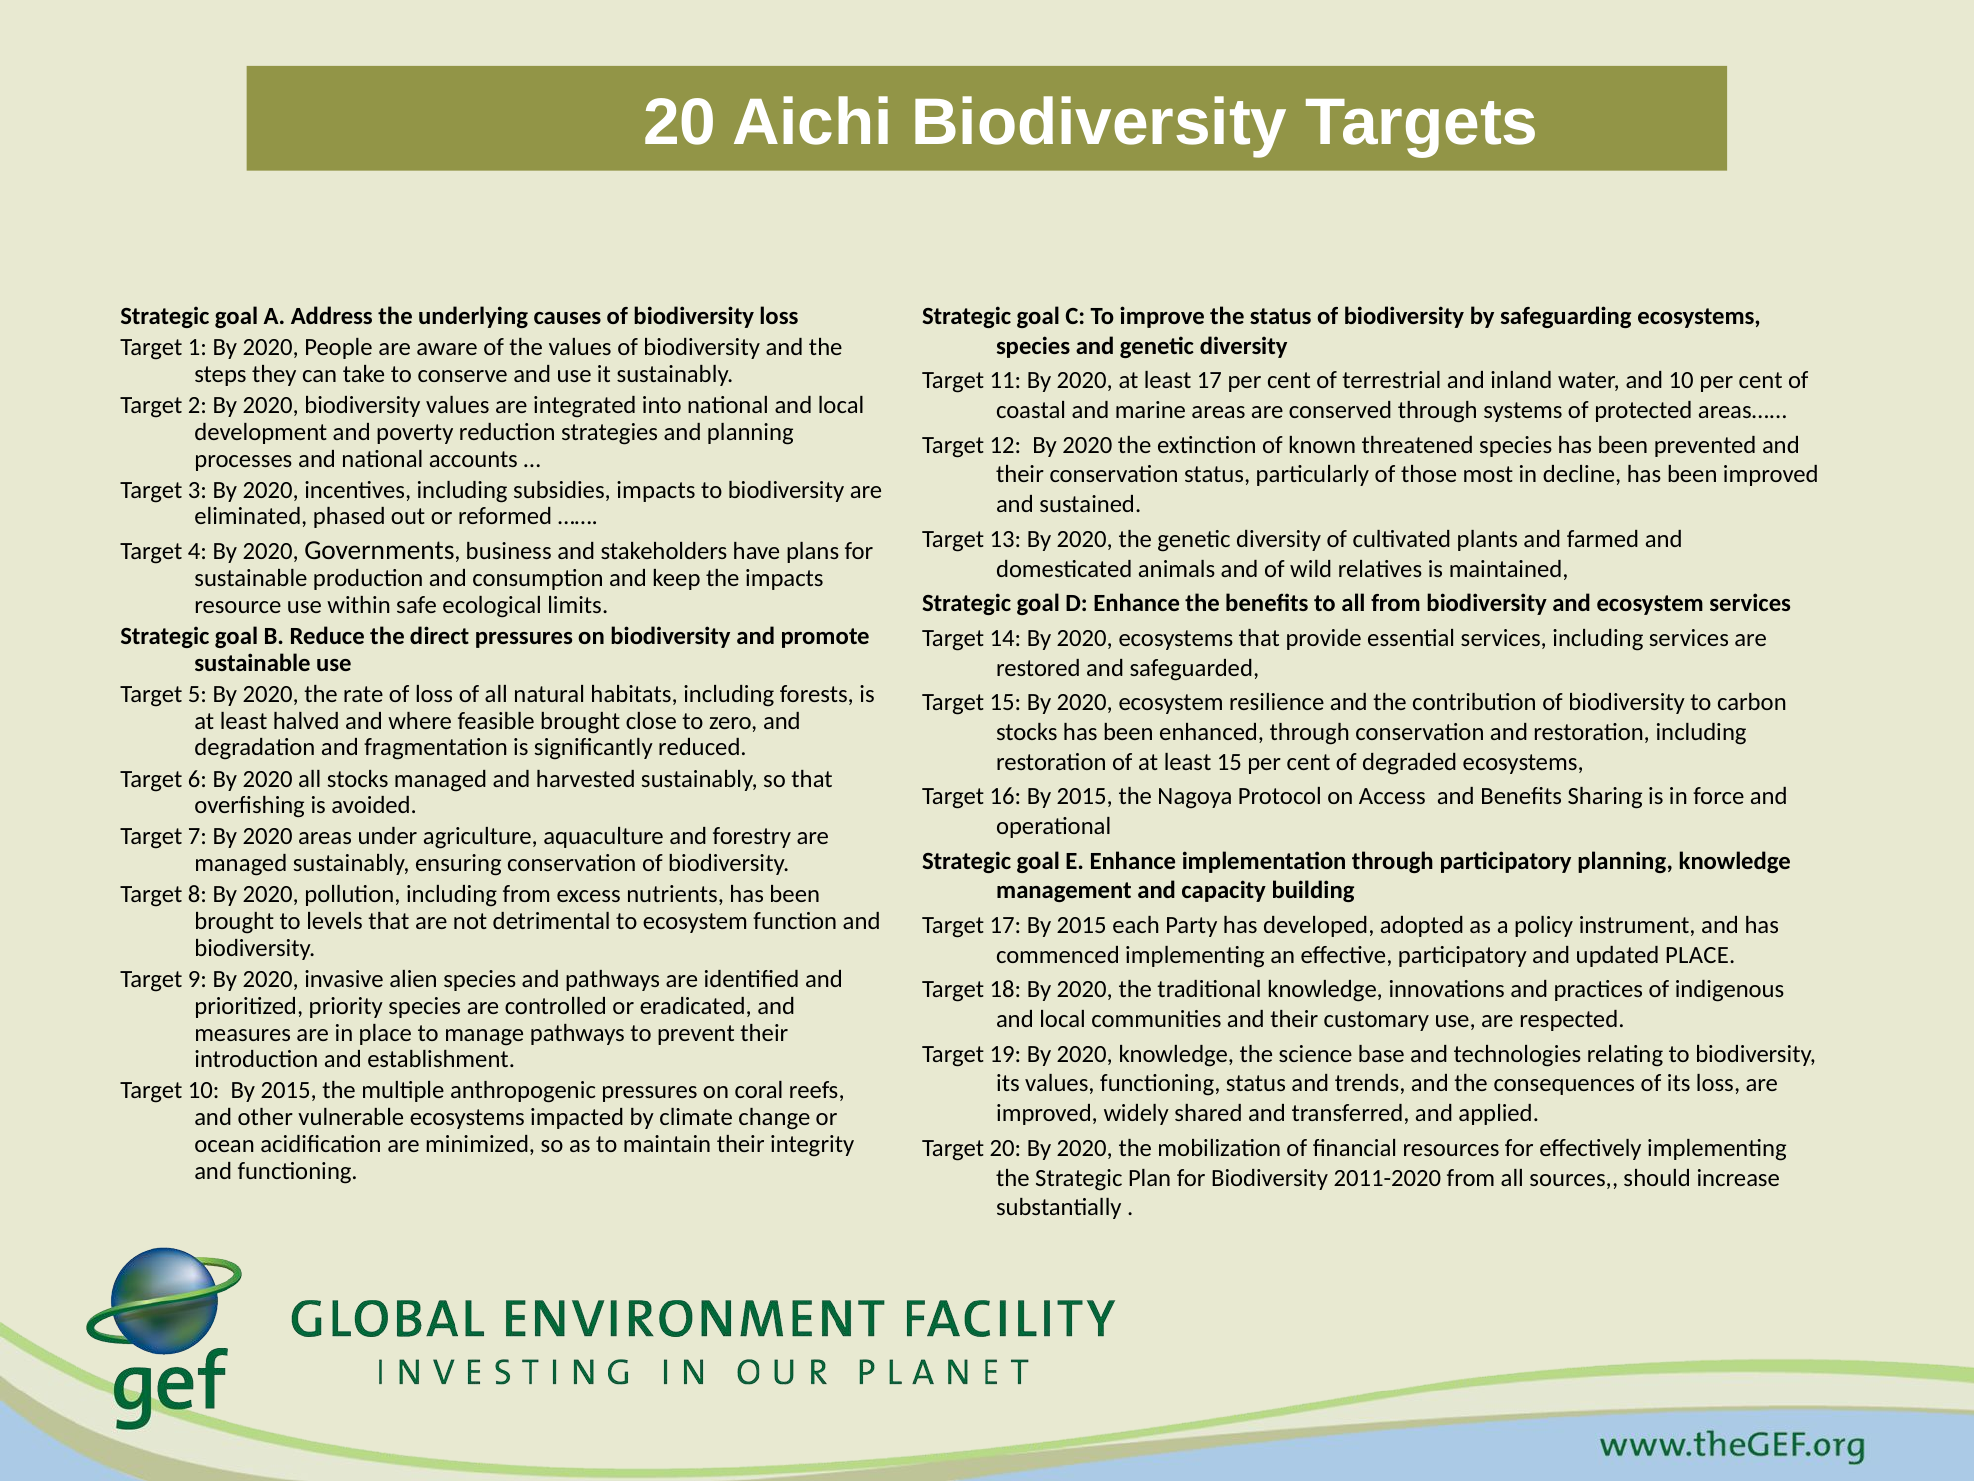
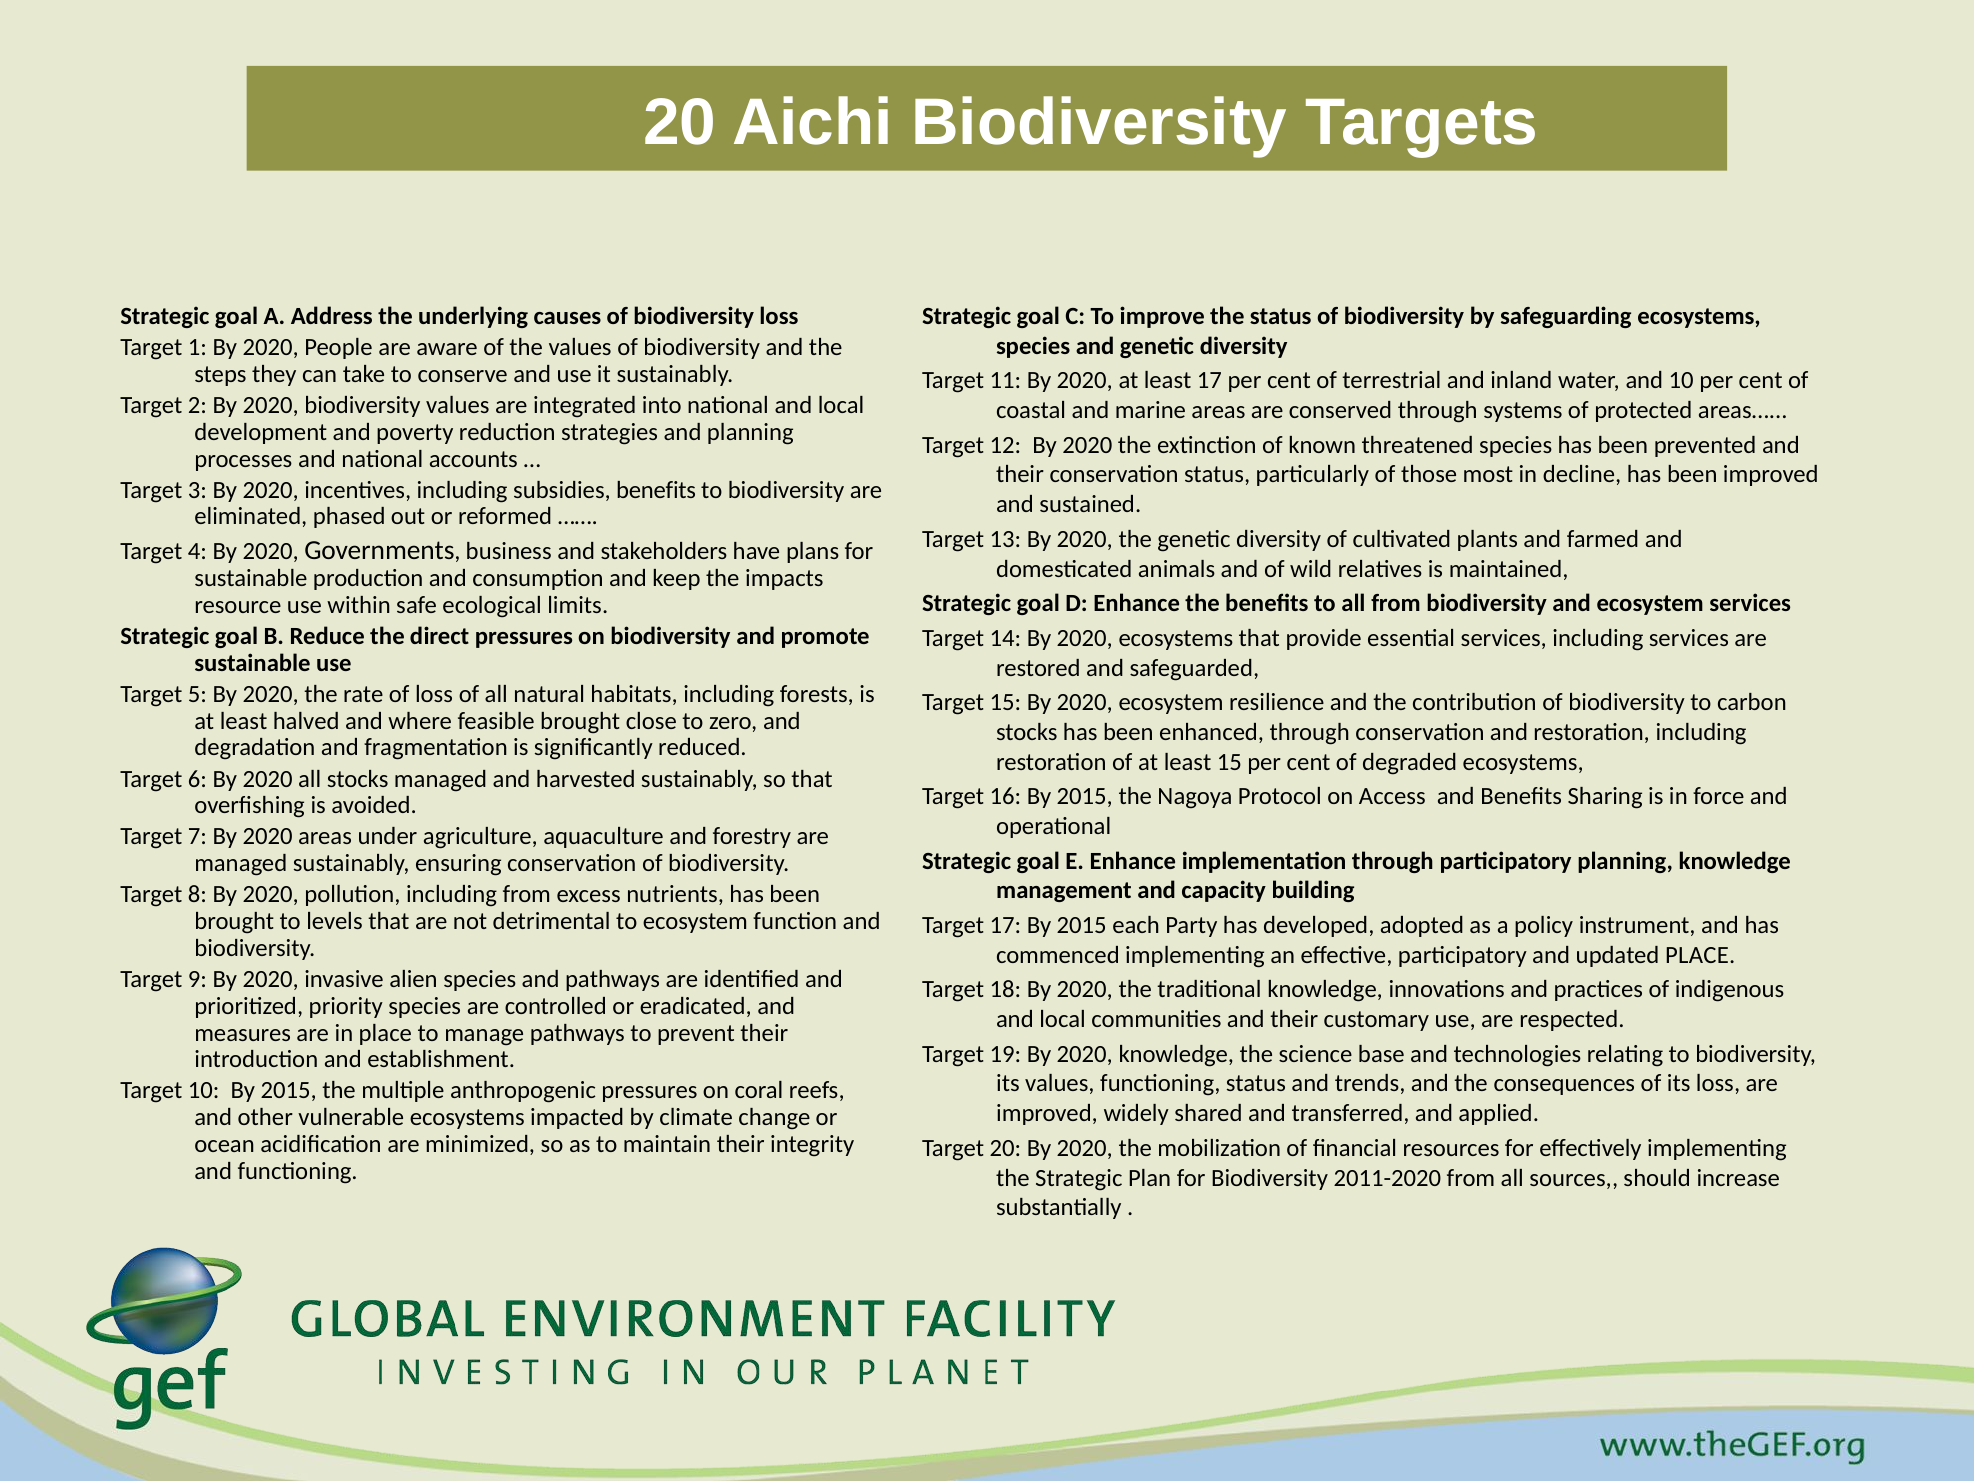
subsidies impacts: impacts -> benefits (656, 490)
